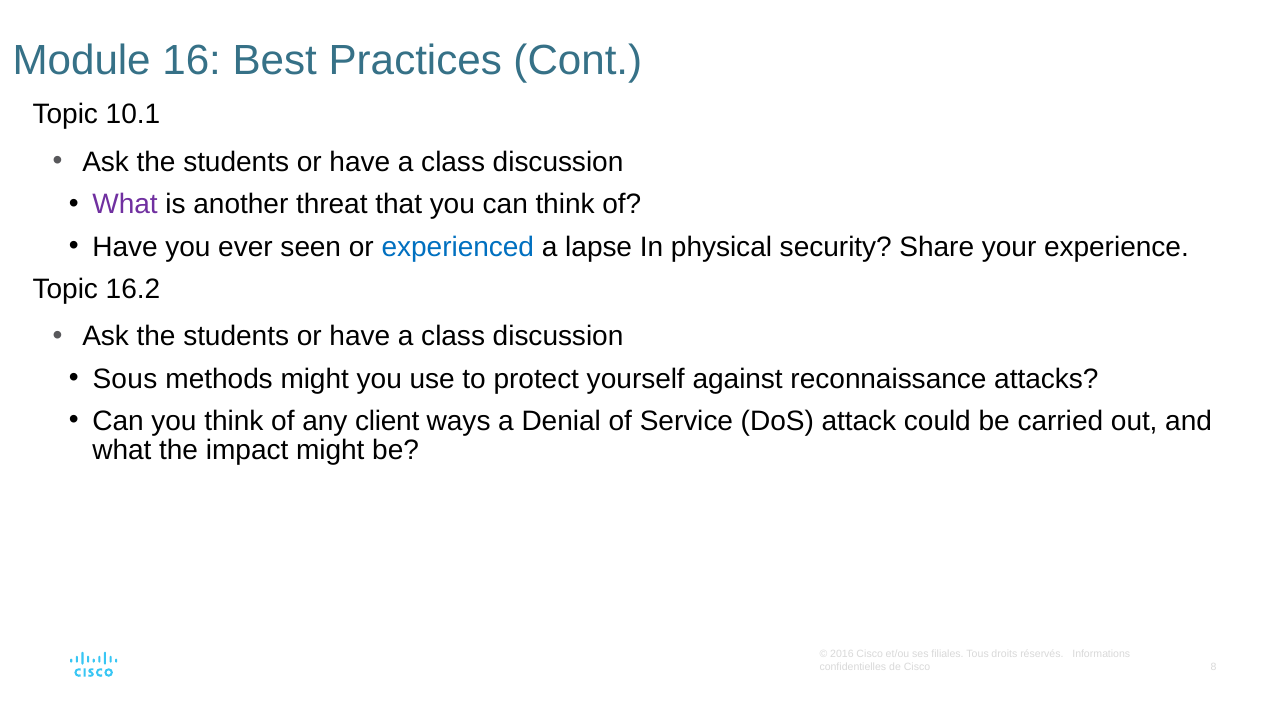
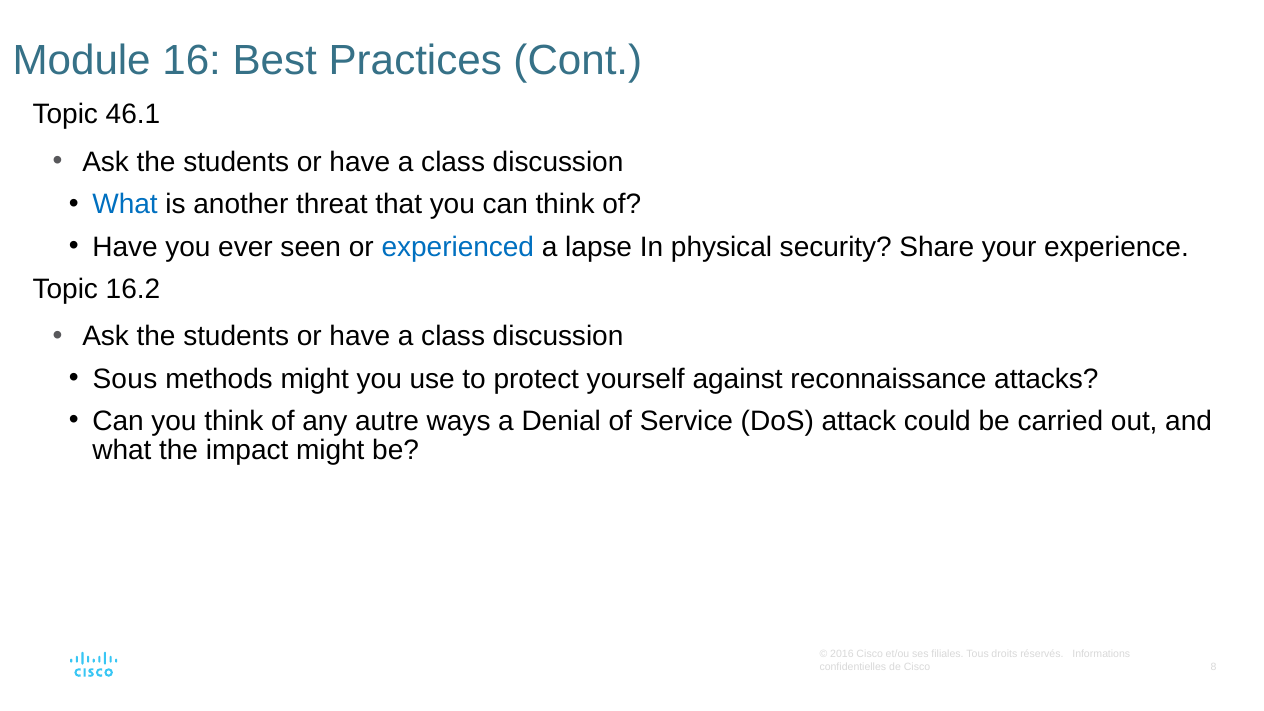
10.1: 10.1 -> 46.1 (133, 115)
What colour: purple -> blue (125, 204)
client: client -> autre (387, 421)
